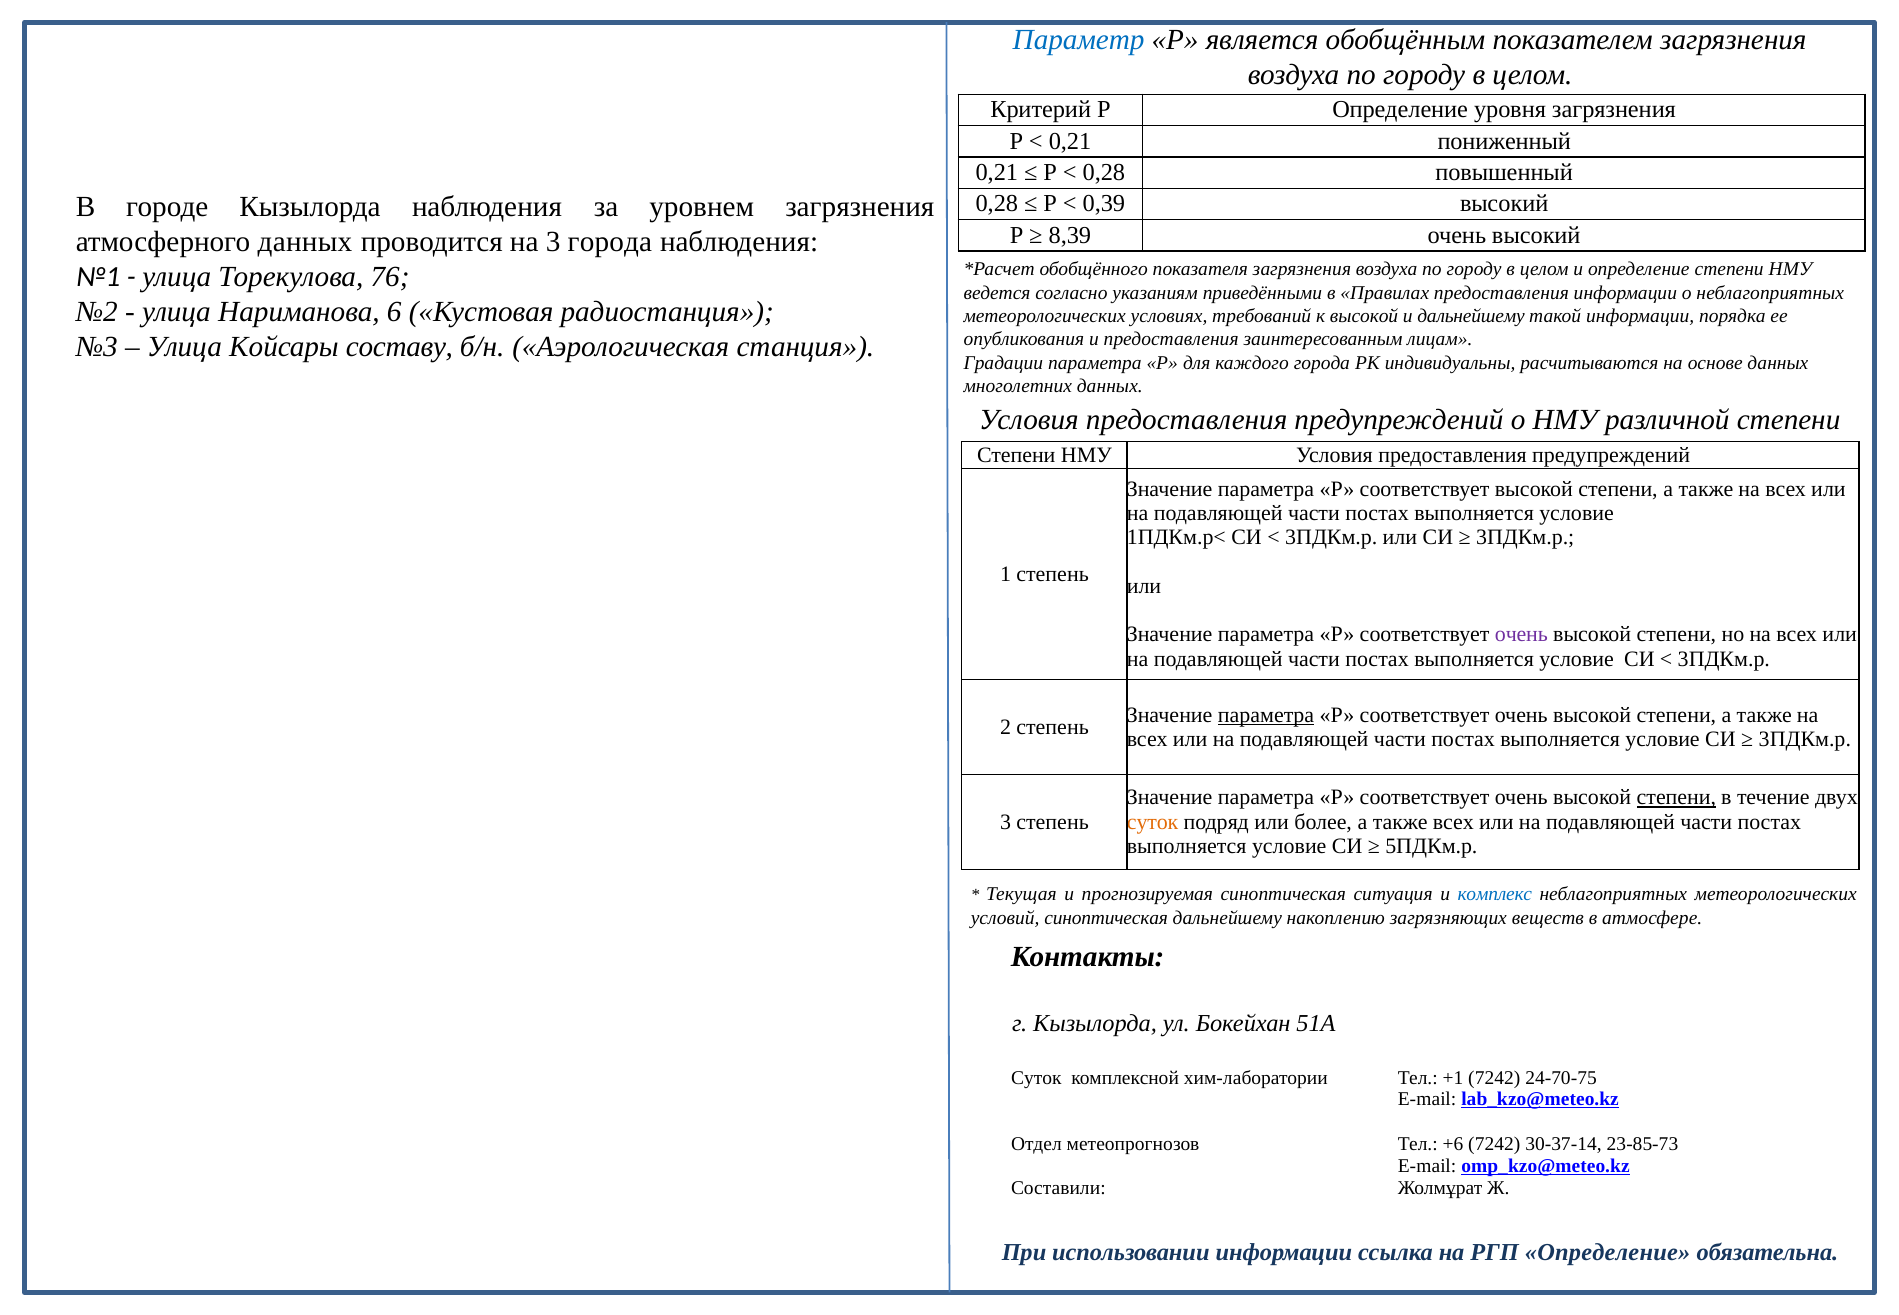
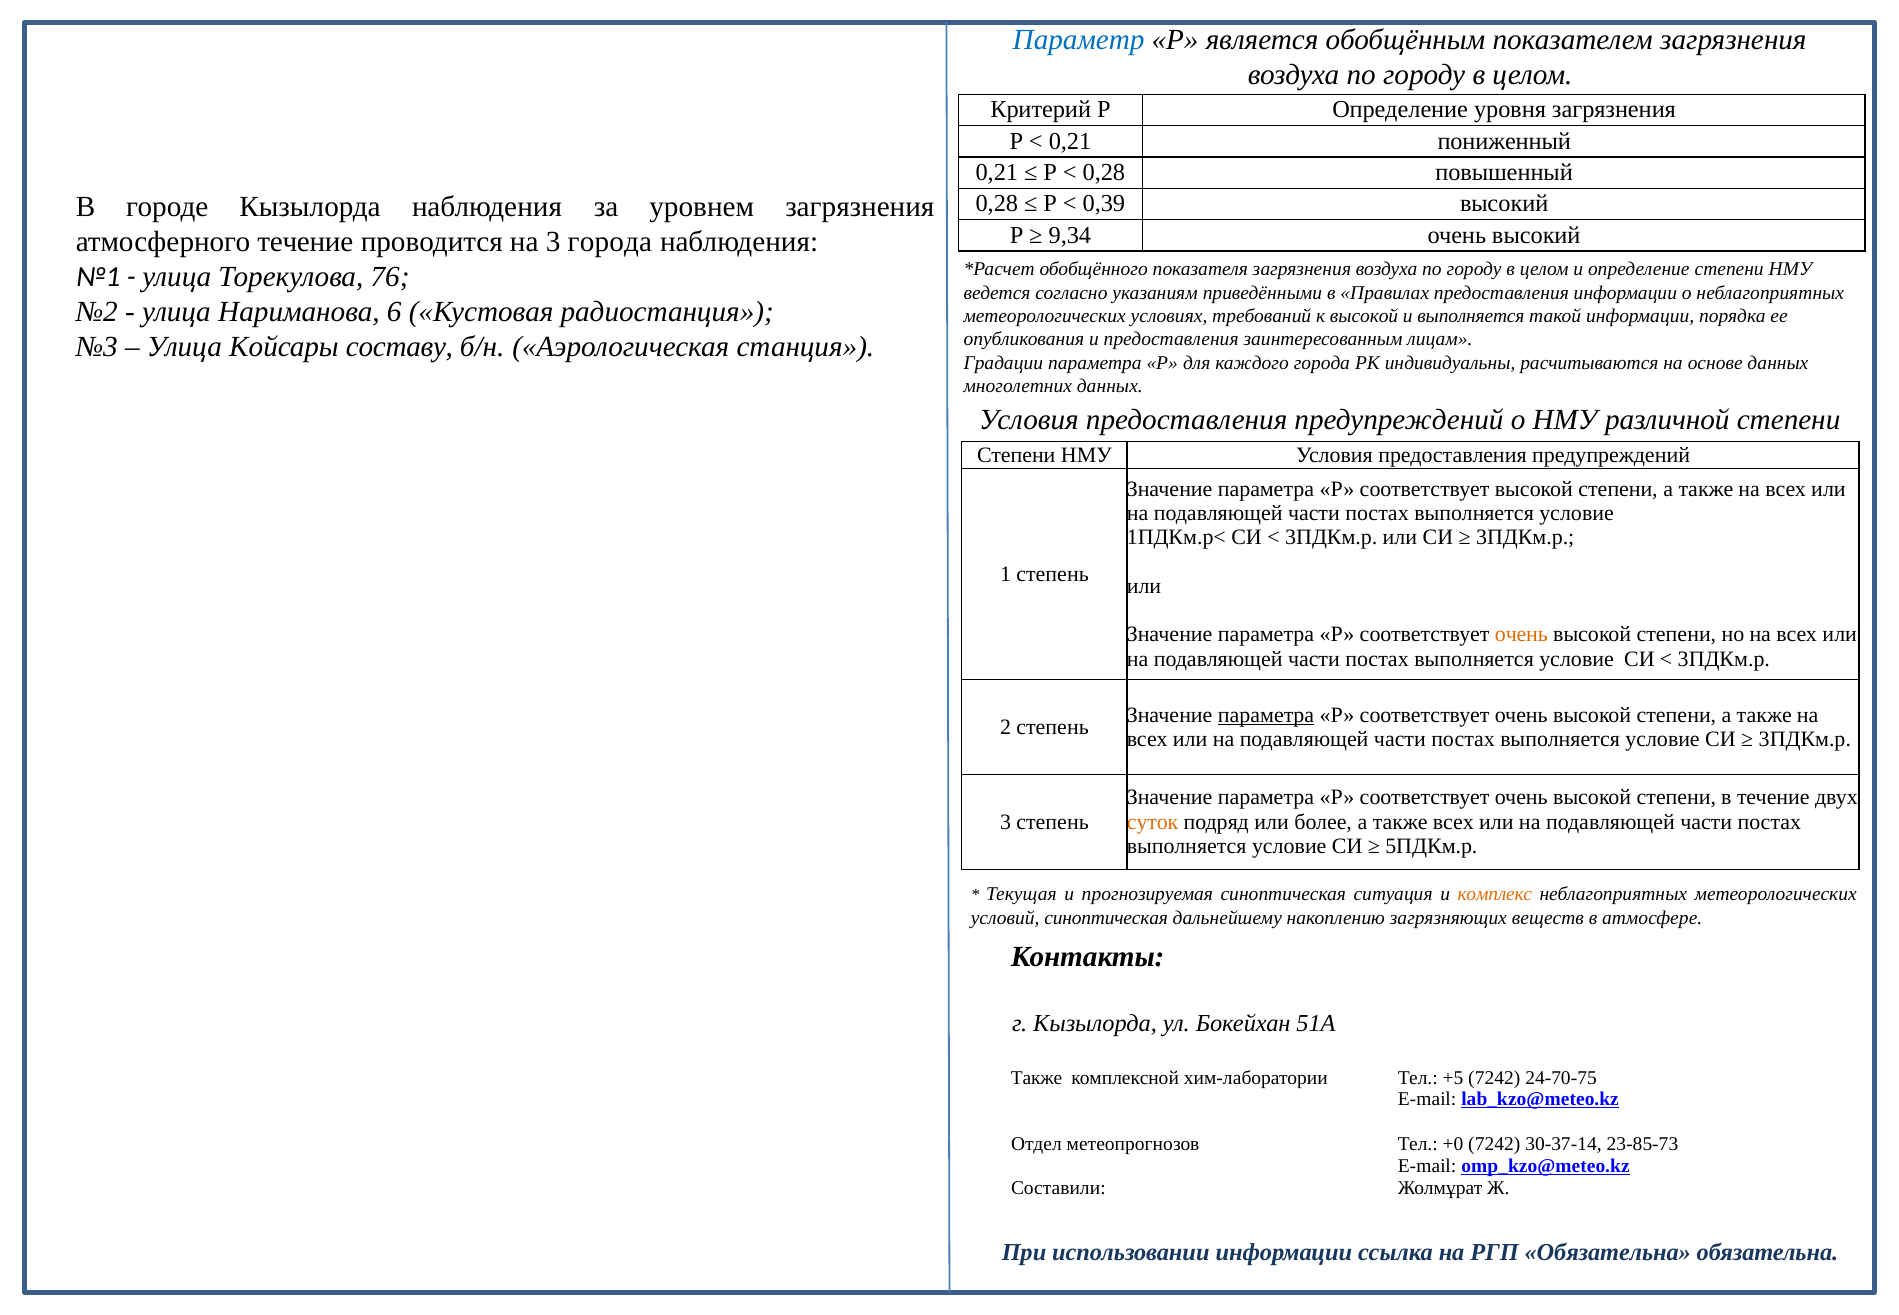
8,39: 8,39 -> 9,34 (1070, 235)
атмосферного данных: данных -> течение (305, 242)
и дальнейшему: дальнейшему -> выполняется (1471, 316)
очень colour: purple -> orange (1521, 635)
степени underline: present -> none (1676, 797)
комплекс colour: blue -> orange (1495, 894)
Суток: Суток -> Также (1037, 1077)
+1: +1 -> +5 (1453, 1077)
+6: +6 -> +0 (1453, 1144)
РГП Определение: Определение -> Обязательна (1608, 1252)
